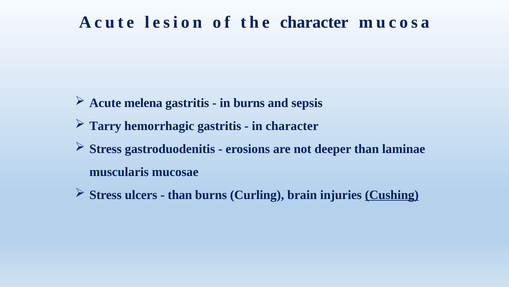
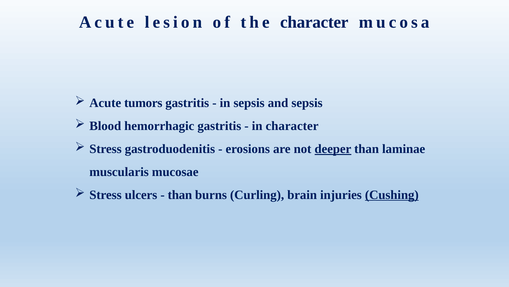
melena: melena -> tumors (143, 103)
in burns: burns -> sepsis (249, 103)
Tarry: Tarry -> Blood (105, 126)
deeper underline: none -> present (333, 149)
